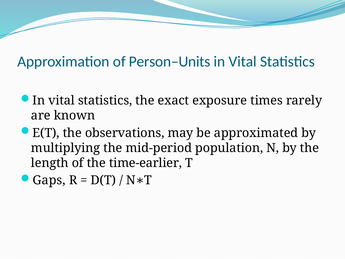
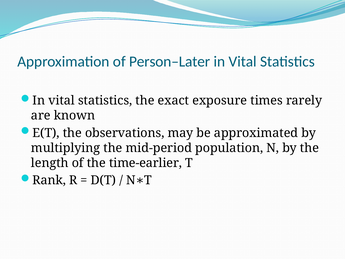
Person–Units: Person–Units -> Person–Later (170, 62)
Gaps: Gaps -> Rank (49, 180)
